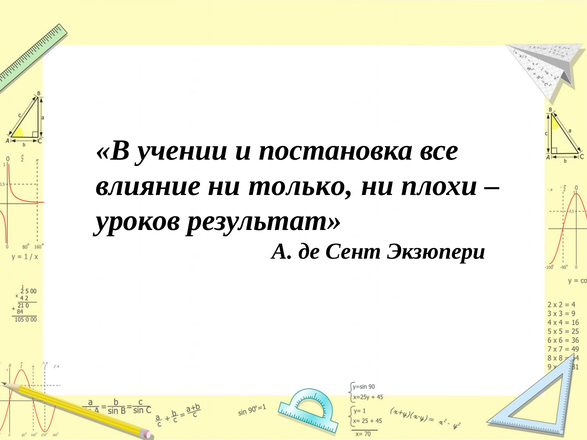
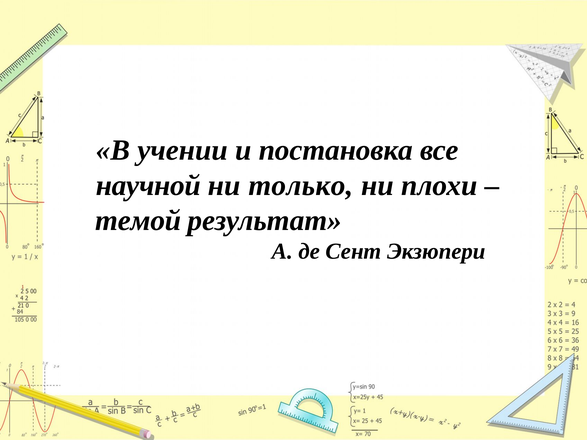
влияние: влияние -> научной (148, 185)
уроков: уроков -> темой (138, 221)
